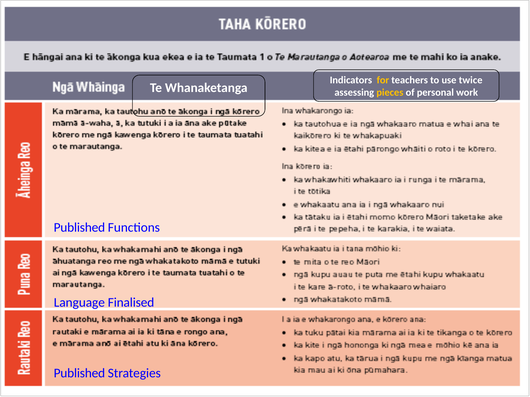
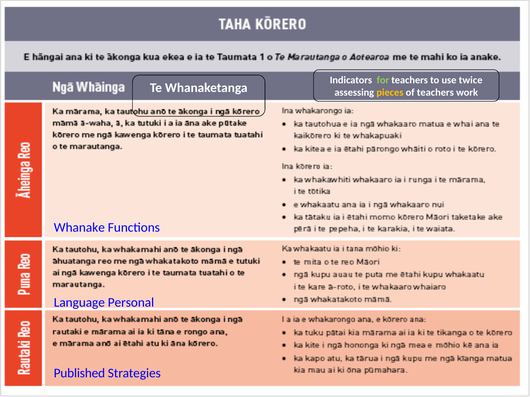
for colour: yellow -> light green (383, 80)
of personal: personal -> teachers (435, 93)
Published: Published -> Whanake (79, 228)
Finalised: Finalised -> Personal (131, 303)
